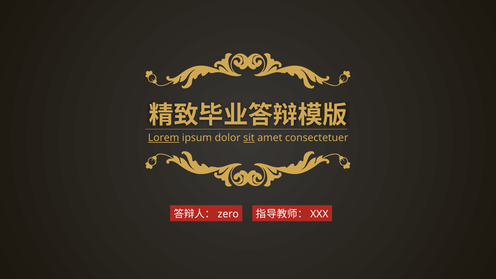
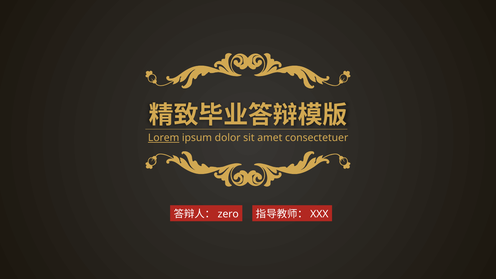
sit underline: present -> none (249, 138)
